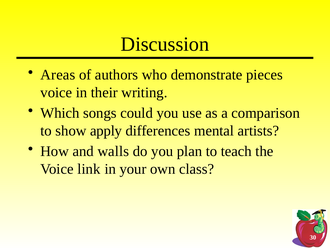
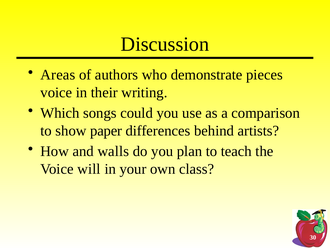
apply: apply -> paper (106, 130)
mental: mental -> behind (214, 130)
link: link -> will (89, 169)
